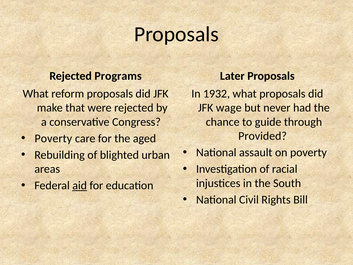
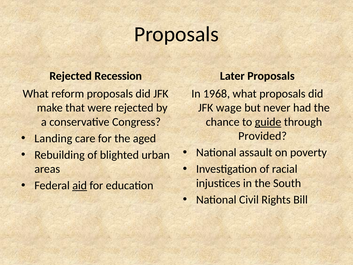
Programs: Programs -> Recession (118, 76)
1932: 1932 -> 1968 (217, 94)
guide underline: none -> present (268, 122)
Poverty: Poverty -> Landing (53, 138)
